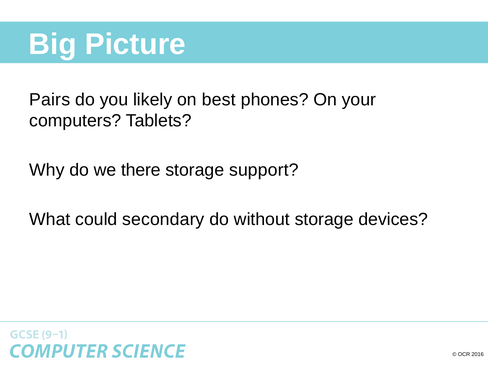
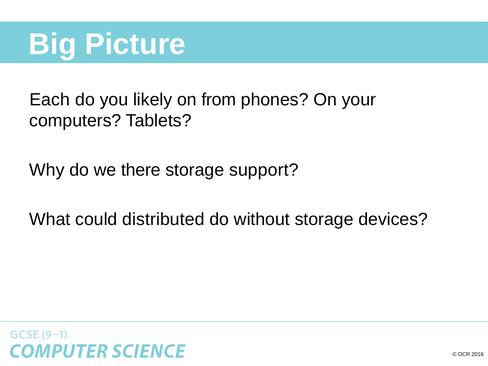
Pairs: Pairs -> Each (50, 100)
best: best -> from (219, 100)
secondary: secondary -> distributed (163, 219)
